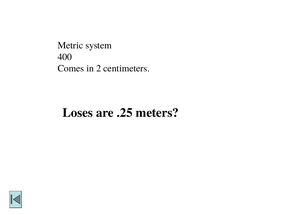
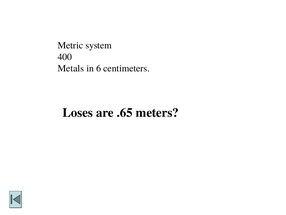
Comes: Comes -> Metals (71, 68)
2: 2 -> 6 (99, 68)
.25: .25 -> .65 (125, 112)
